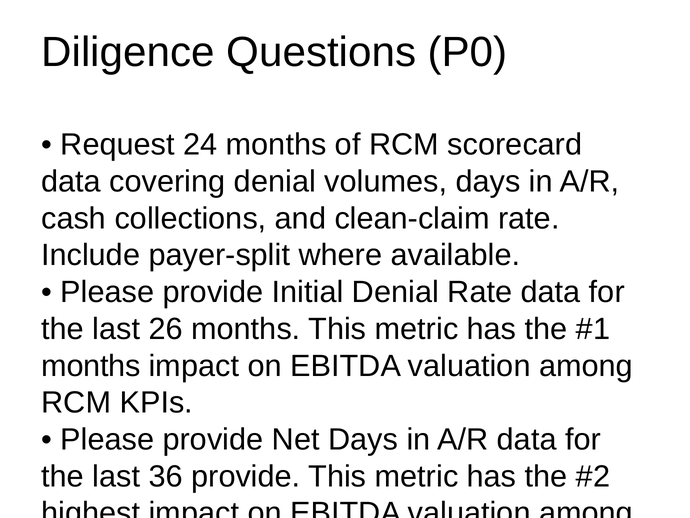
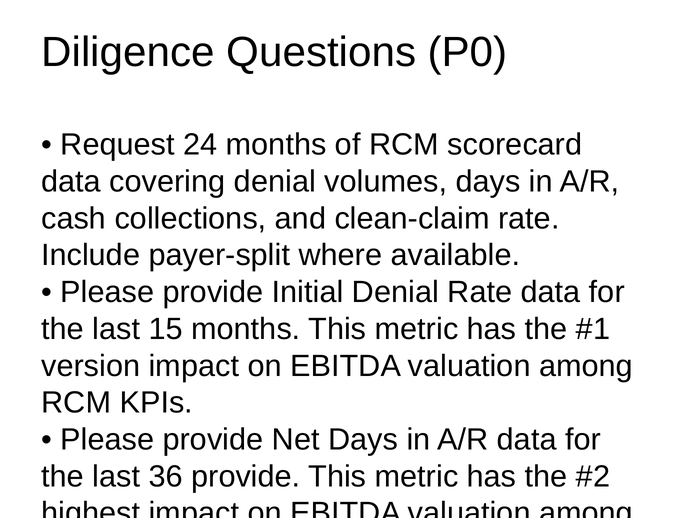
26: 26 -> 15 (166, 329)
months: months -> version (91, 366)
